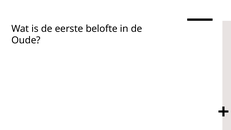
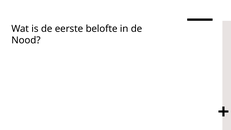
Oude: Oude -> Nood (26, 40)
